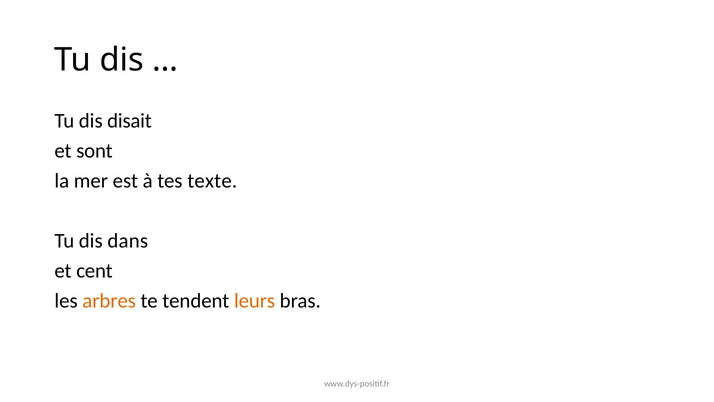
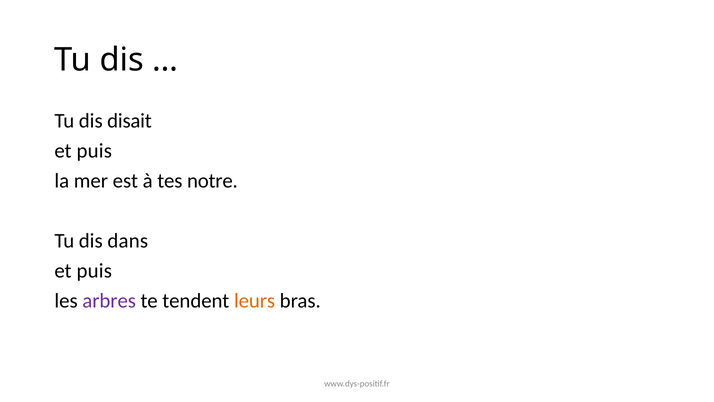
sont: sont -> puis (94, 151)
texte: texte -> notre (212, 181)
cent: cent -> puis (94, 270)
arbres colour: orange -> purple (109, 300)
